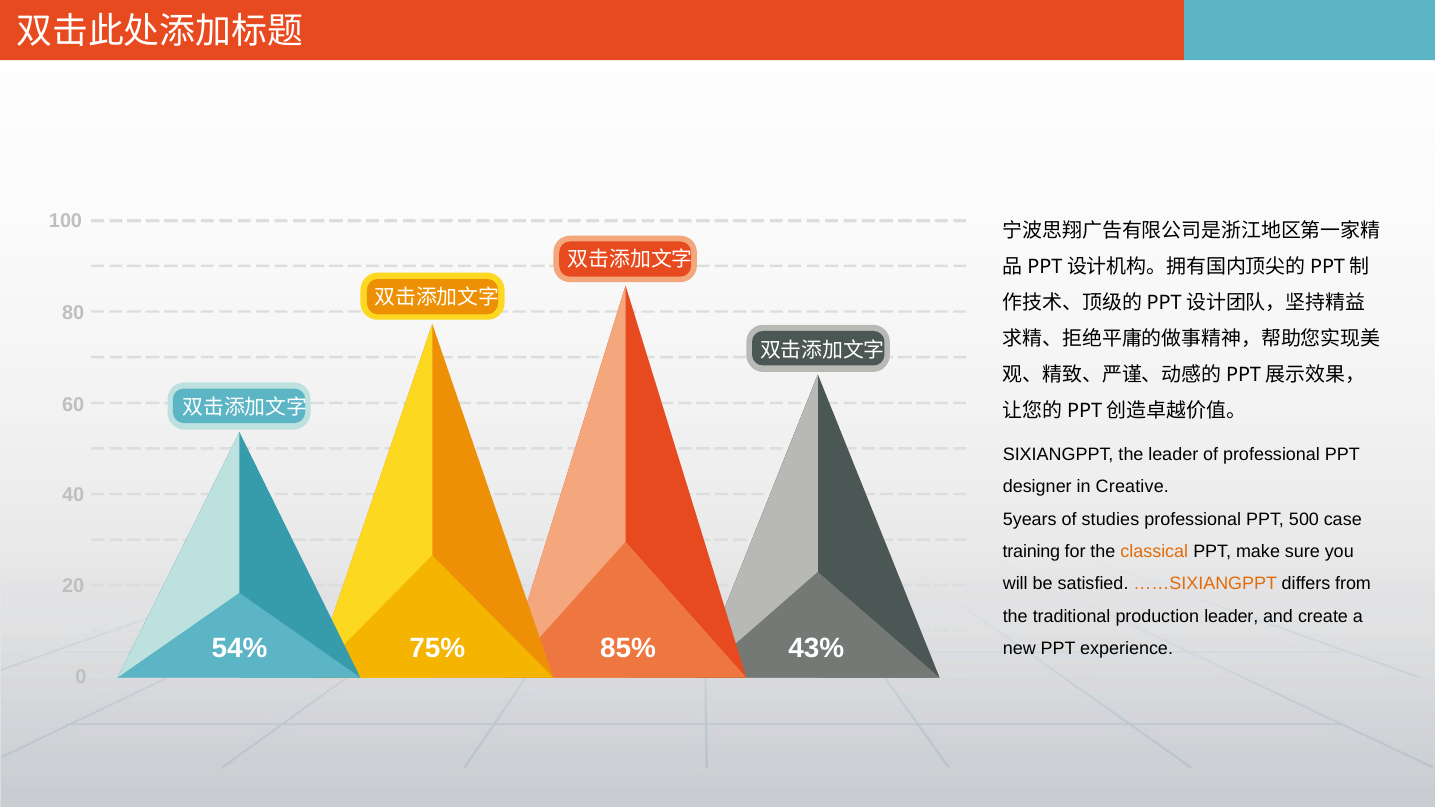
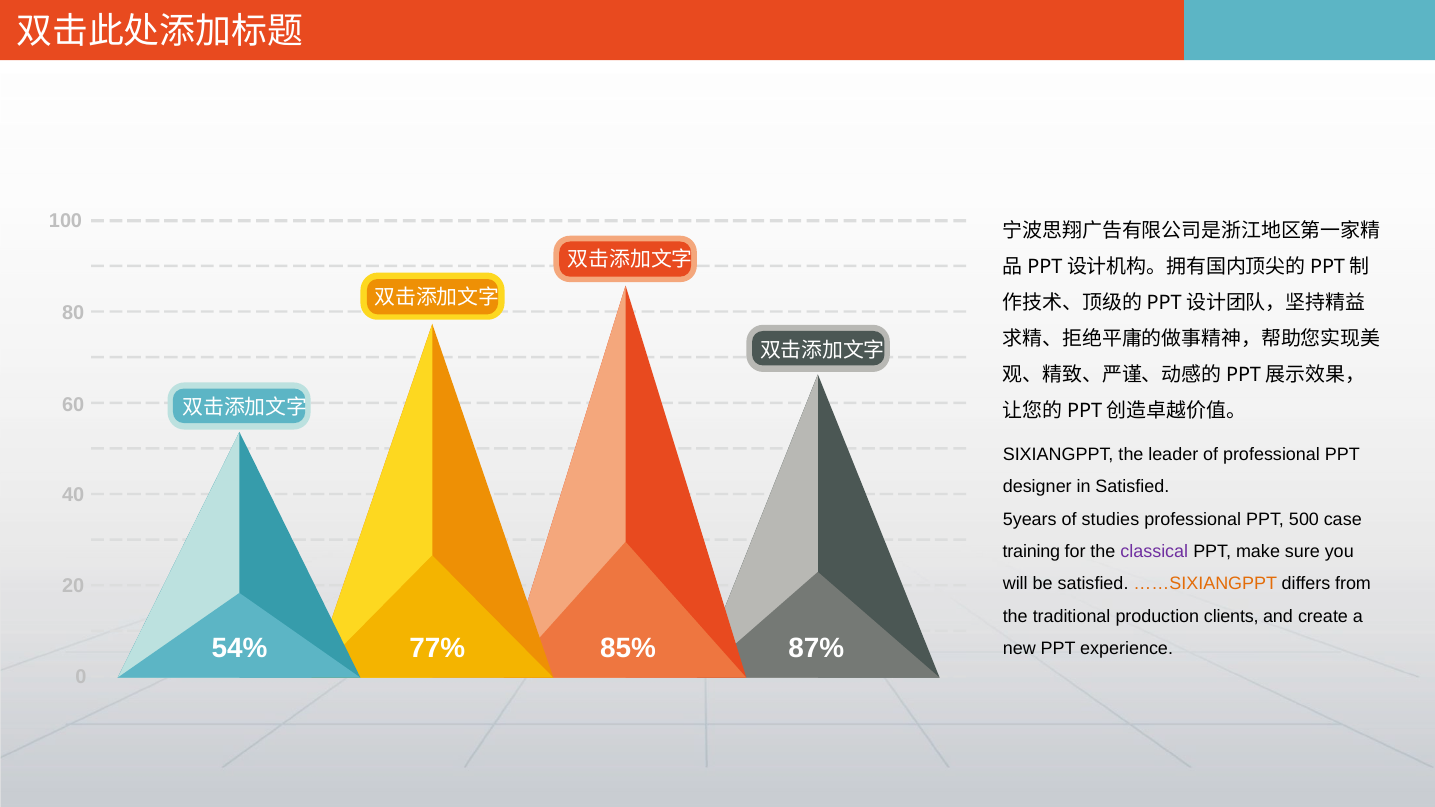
in Creative: Creative -> Satisfied (1132, 487)
classical colour: orange -> purple (1154, 552)
production leader: leader -> clients (1231, 617)
75%: 75% -> 77% (437, 648)
43%: 43% -> 87% (816, 648)
